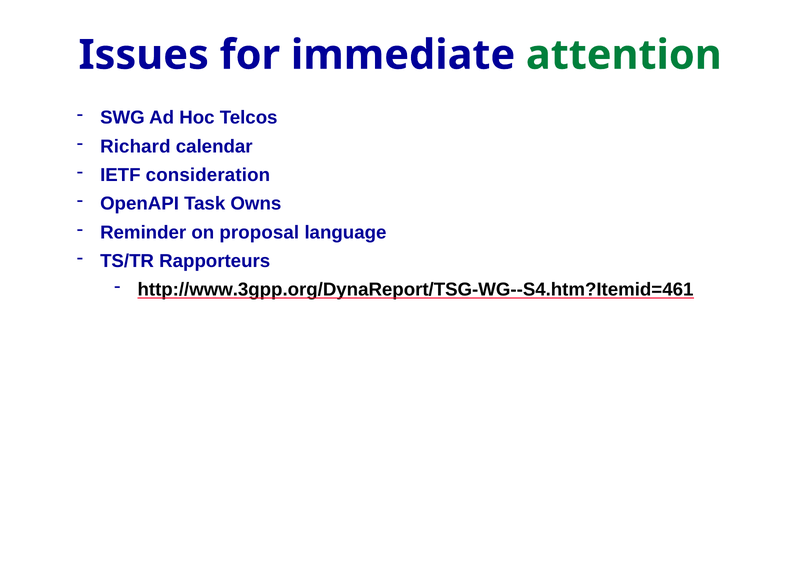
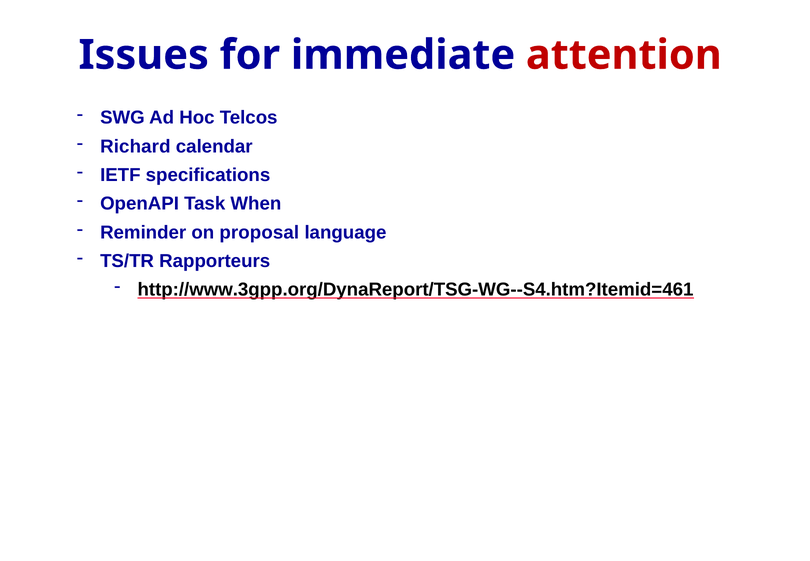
attention colour: green -> red (624, 55)
consideration: consideration -> specifications (208, 175)
Owns: Owns -> When (256, 204)
